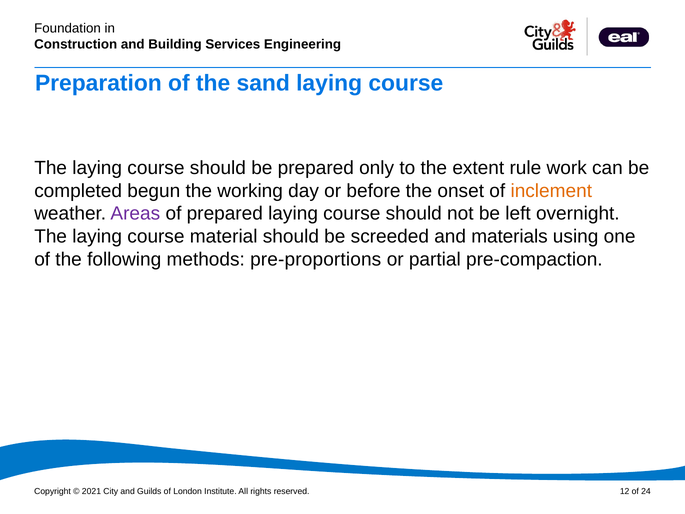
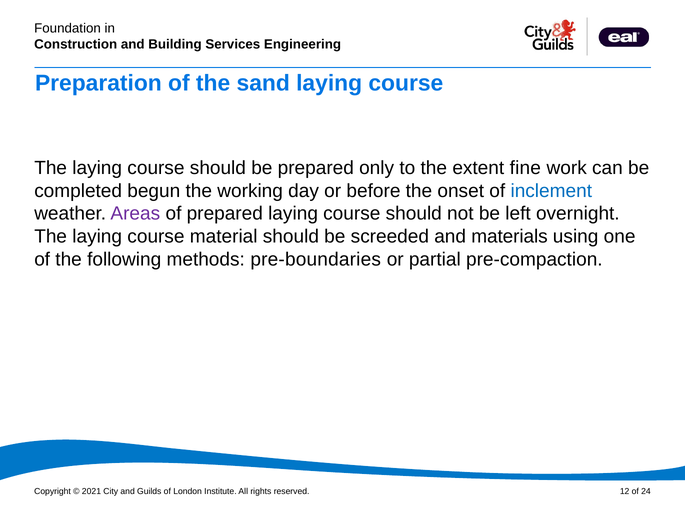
rule: rule -> fine (525, 168)
inclement colour: orange -> blue (551, 191)
pre-proportions: pre-proportions -> pre-boundaries (316, 259)
